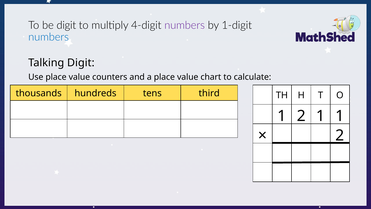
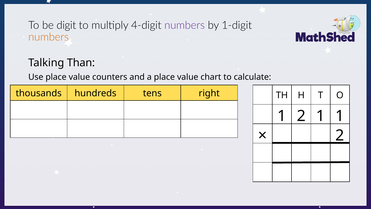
numbers colour: blue -> orange (49, 37)
Talking Digit: Digit -> Than (81, 63)
third: third -> right (209, 93)
